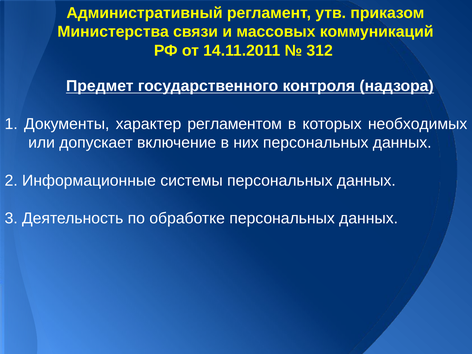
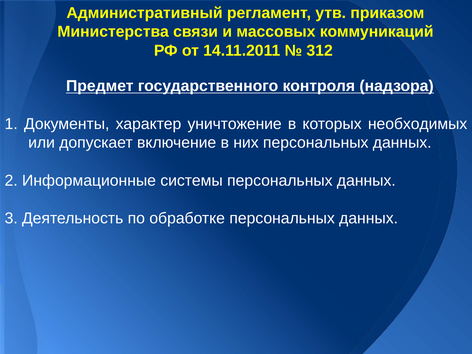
регламентом: регламентом -> уничтожение (235, 124)
